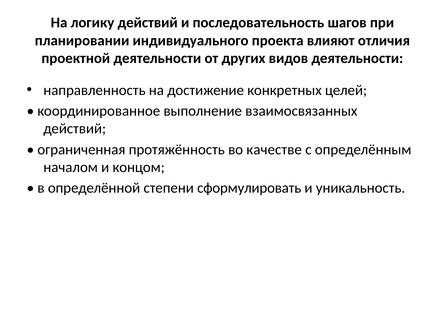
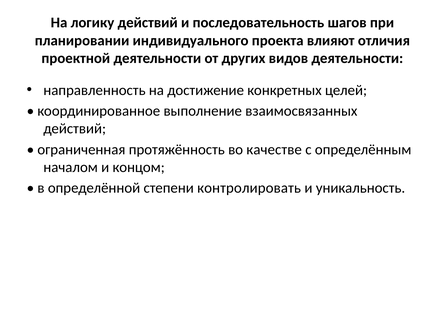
сформулировать: сформулировать -> контролировать (249, 188)
